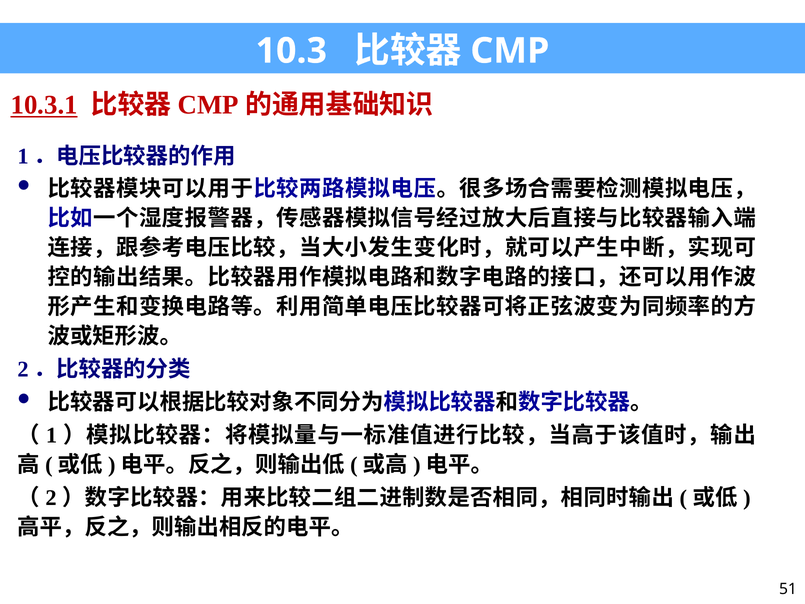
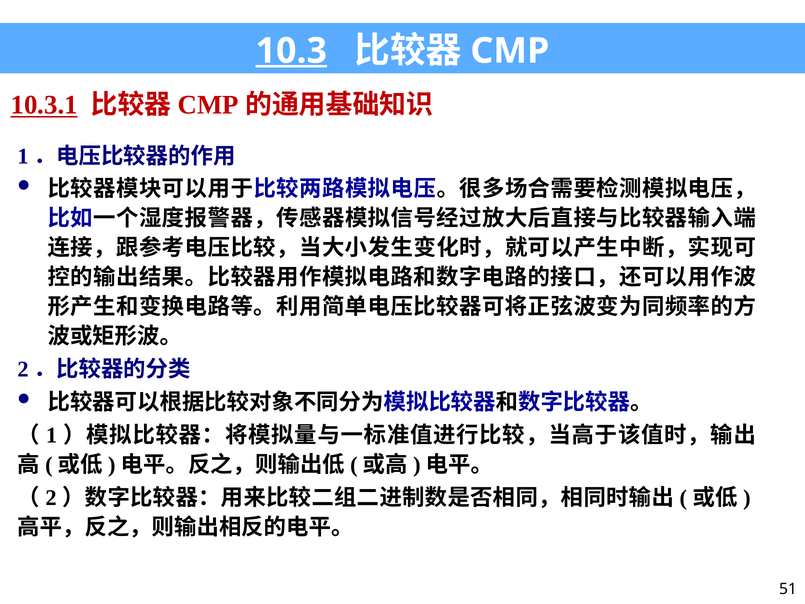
10.3 underline: none -> present (291, 51)
